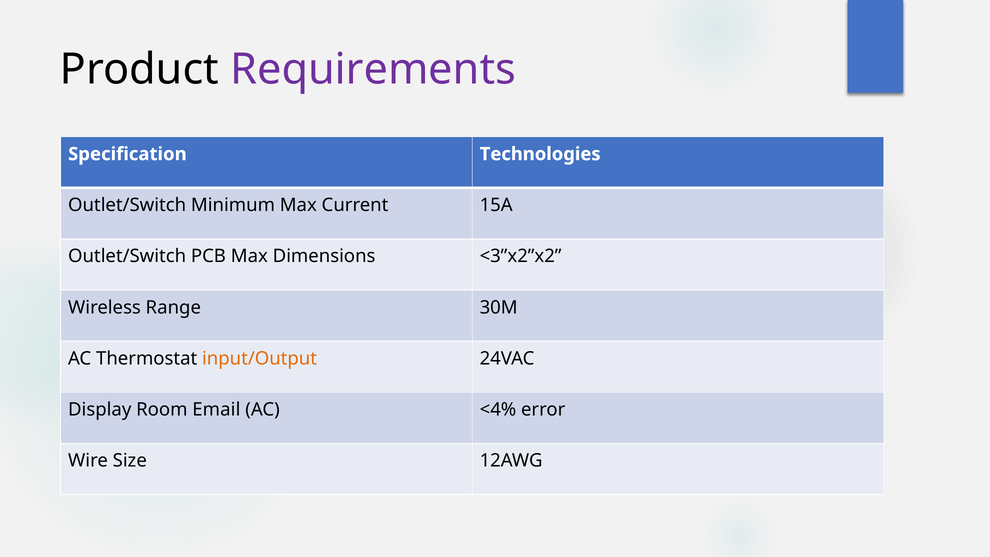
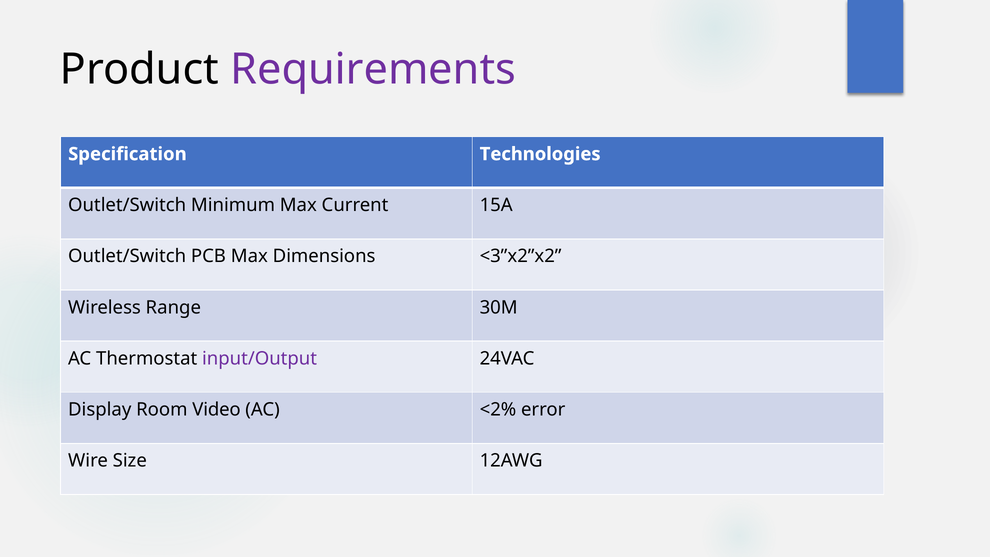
input/Output colour: orange -> purple (260, 358)
Email: Email -> Video (216, 410)
<4%: <4% -> <2% (498, 410)
